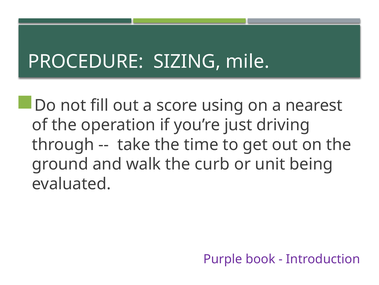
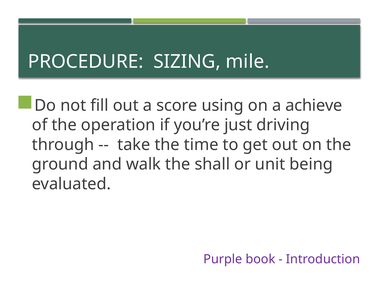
nearest: nearest -> achieve (314, 105)
curb: curb -> shall (212, 164)
